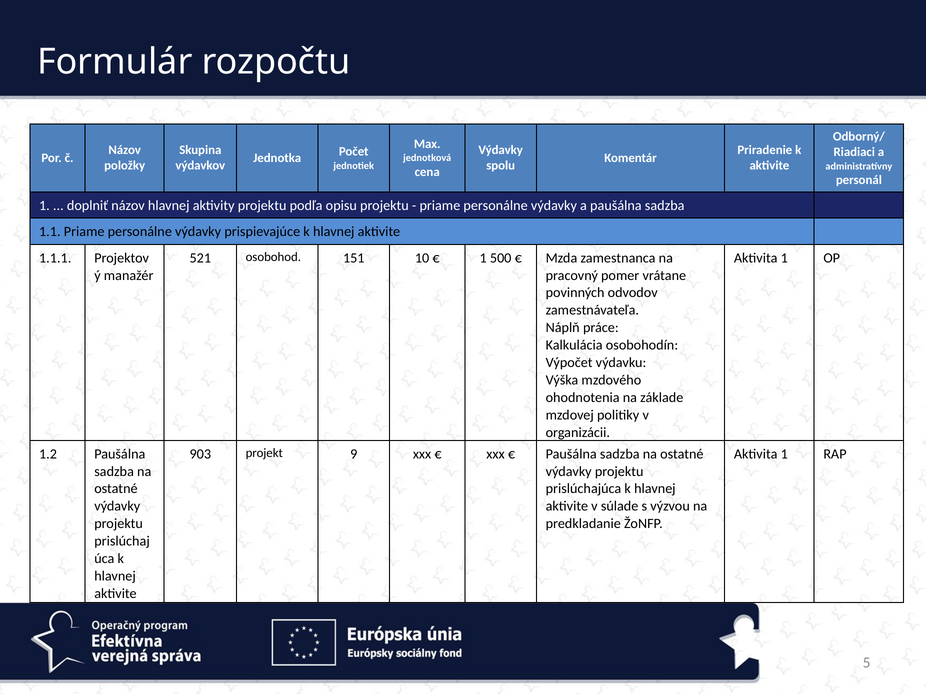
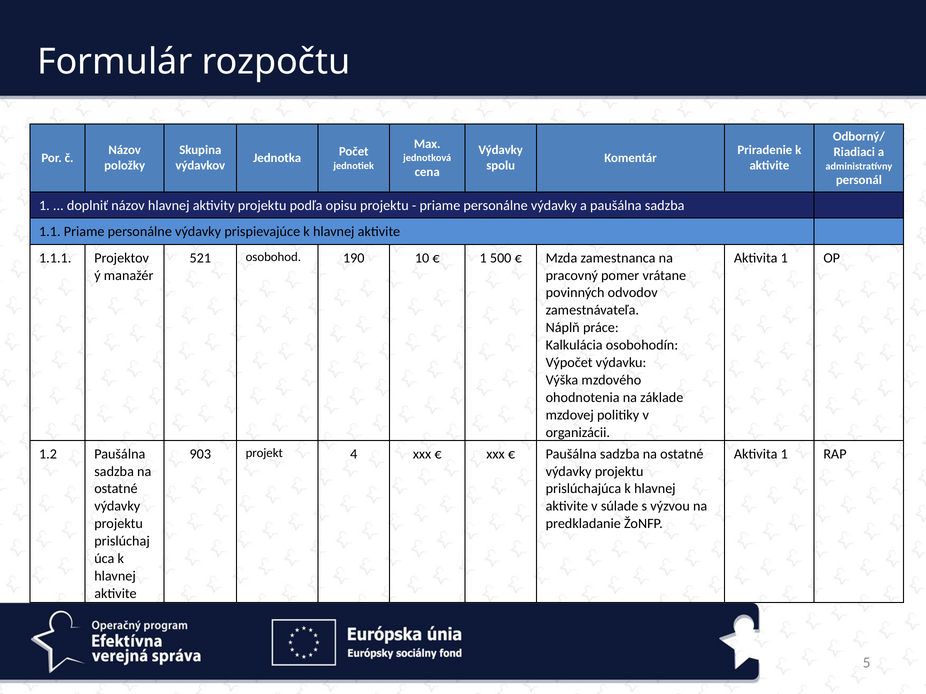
151: 151 -> 190 (354, 258)
9: 9 -> 4 (354, 454)
